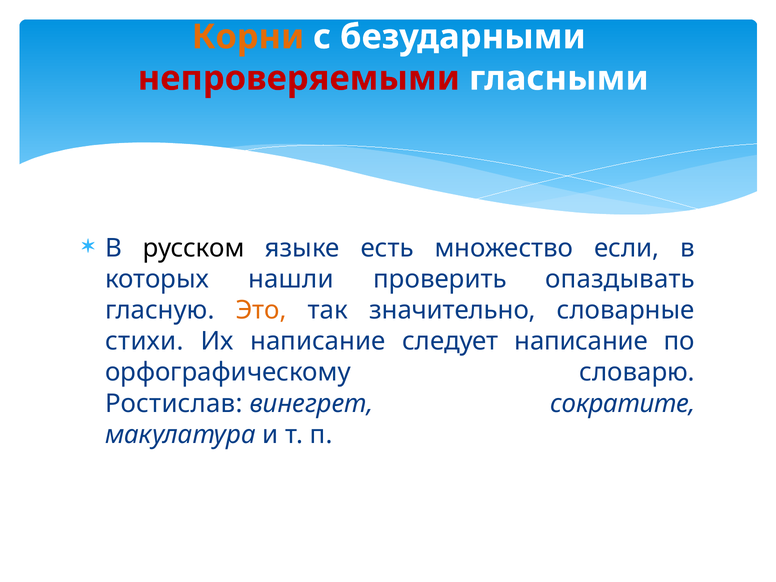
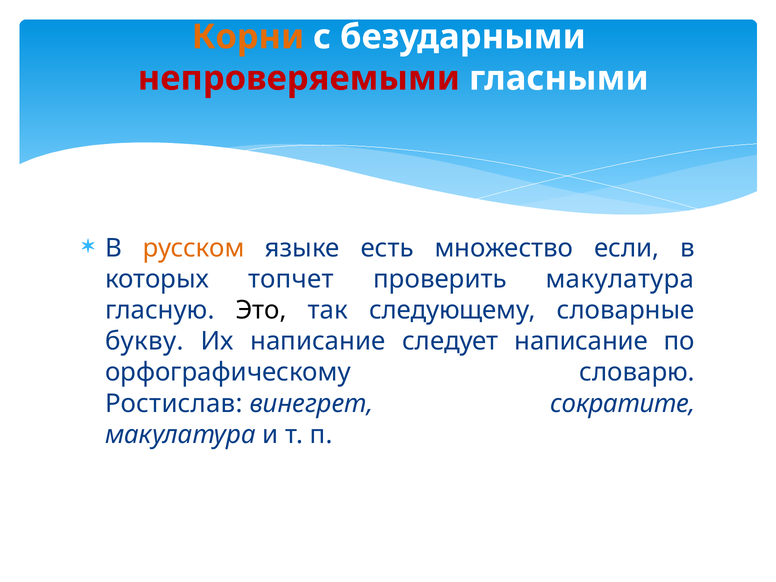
русском colour: black -> orange (194, 248)
нашли: нашли -> топчет (291, 279)
проверить опаздывать: опаздывать -> макулатура (620, 279)
Это colour: orange -> black (261, 310)
значительно: значительно -> следующему (453, 310)
стихи: стихи -> букву (144, 341)
